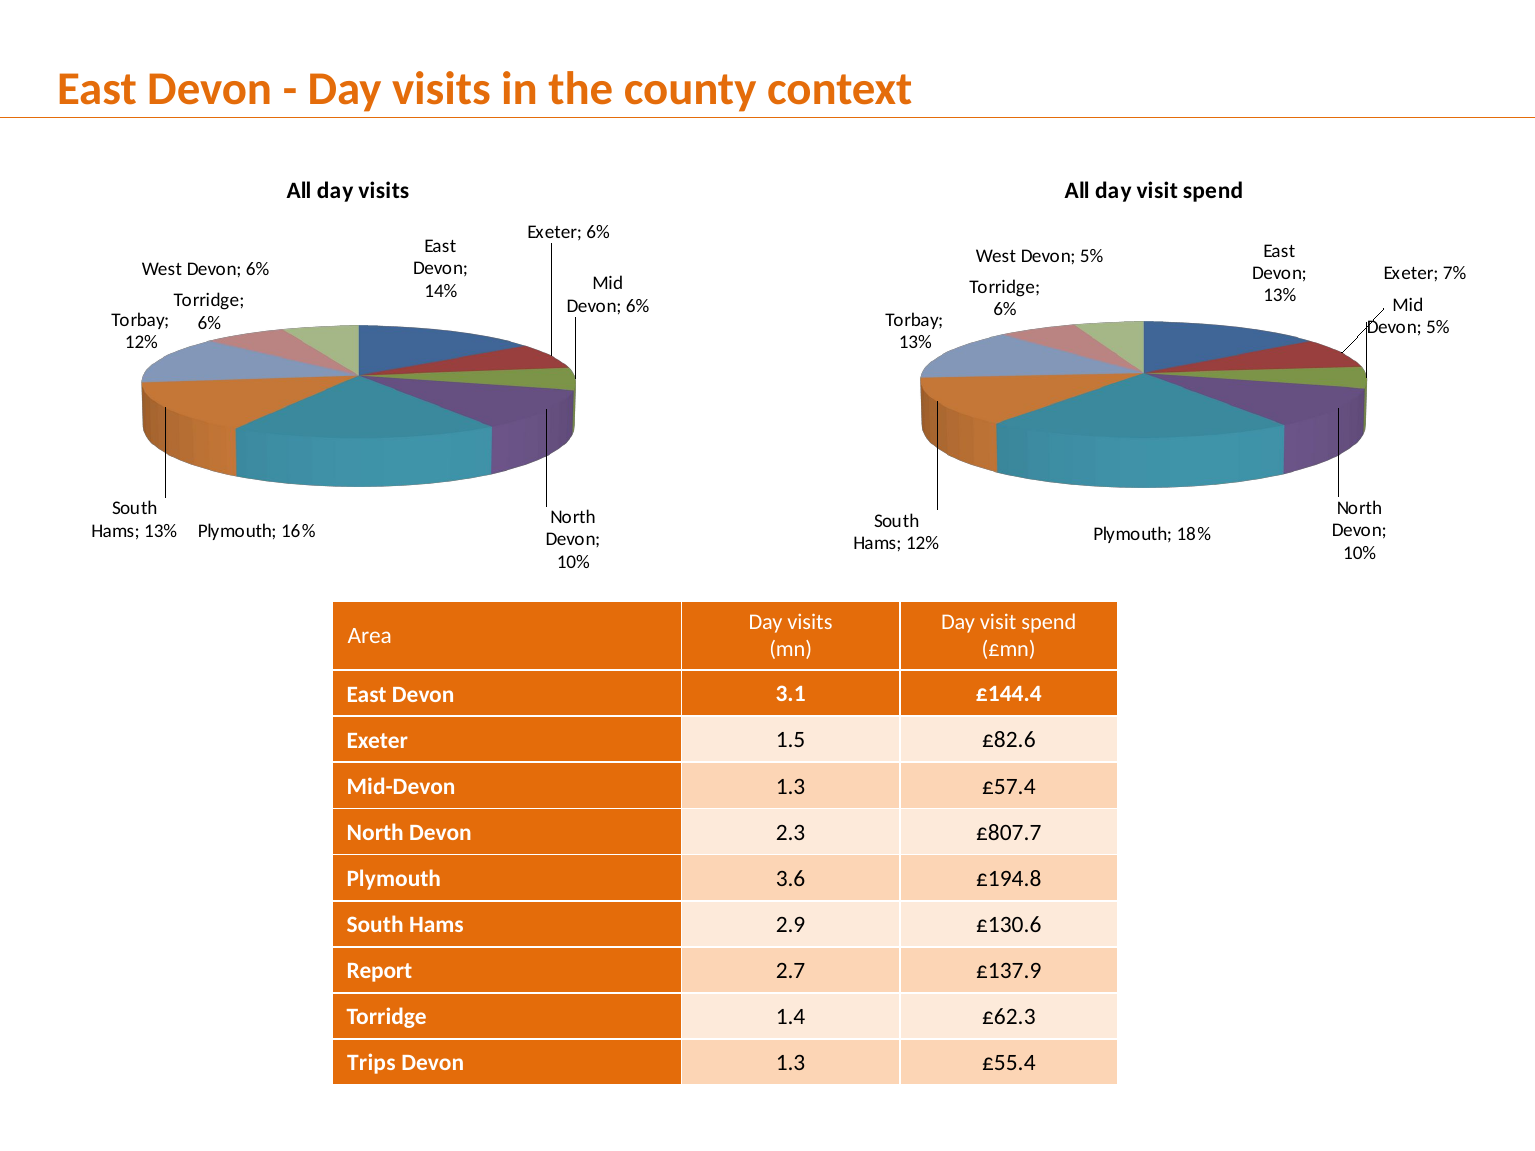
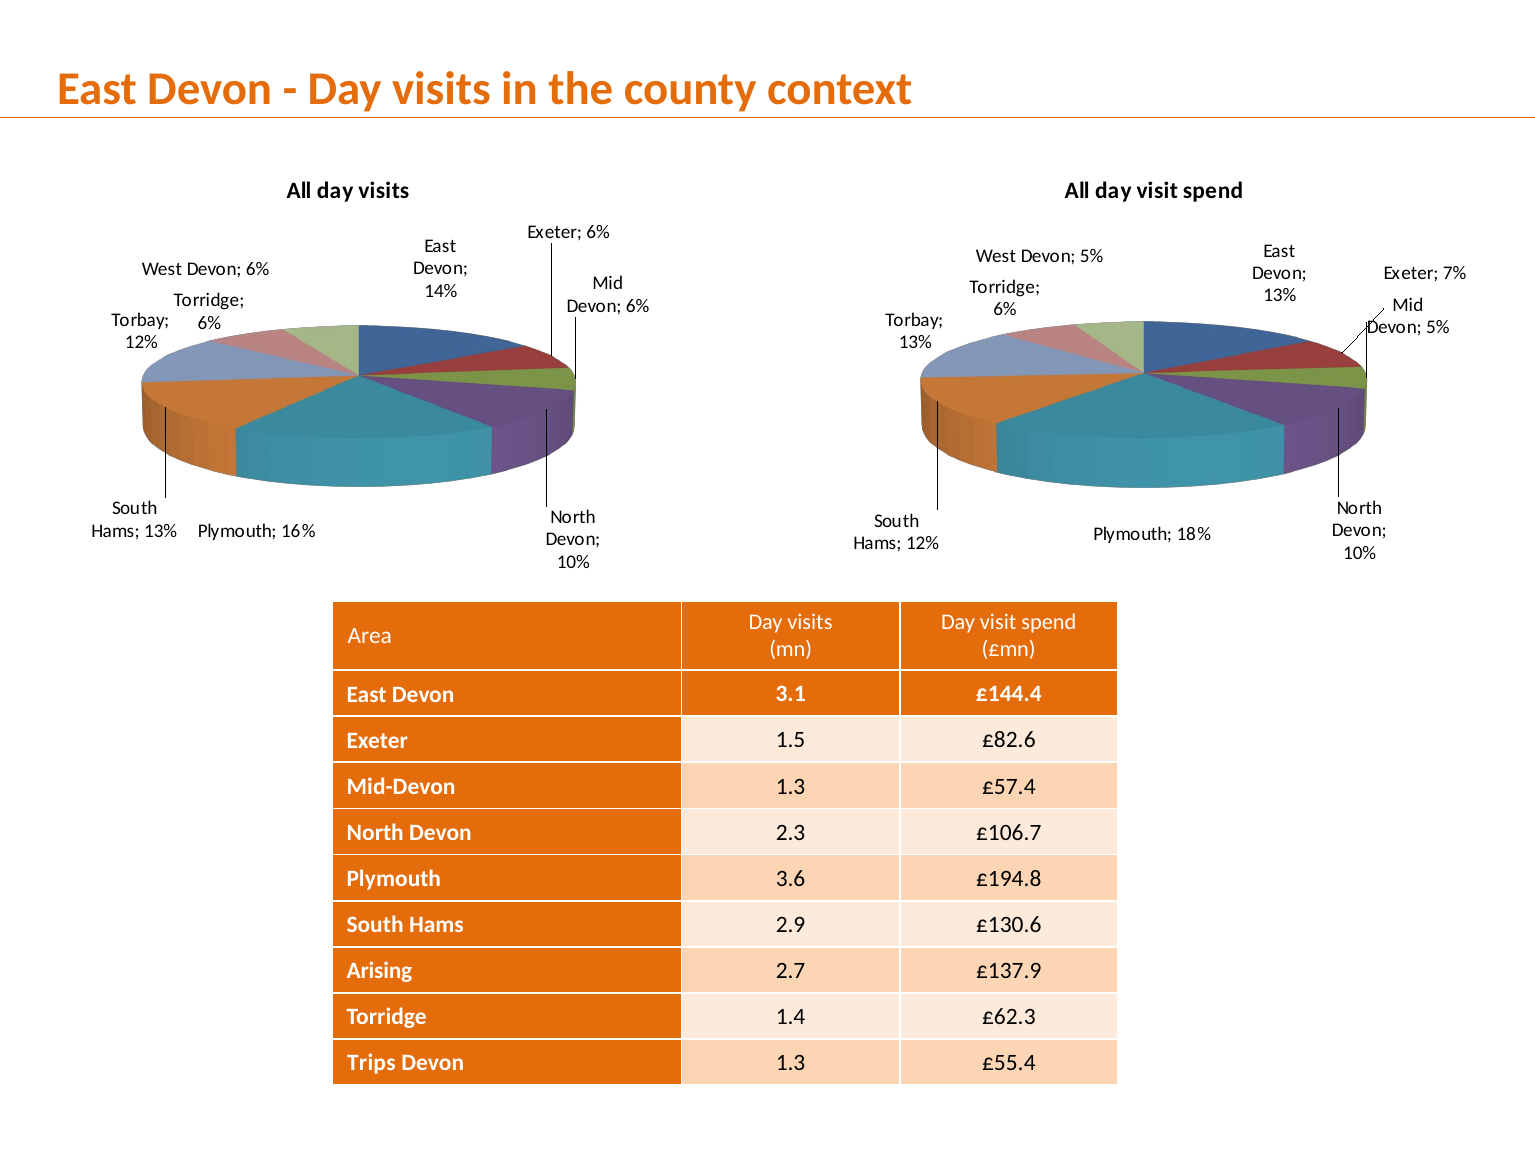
£807.7: £807.7 -> £106.7 (1009, 833)
Report: Report -> Arising (379, 971)
